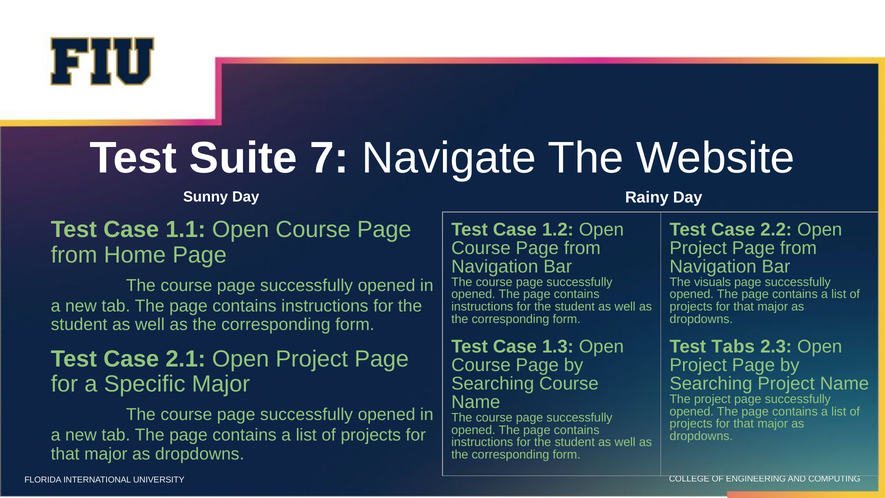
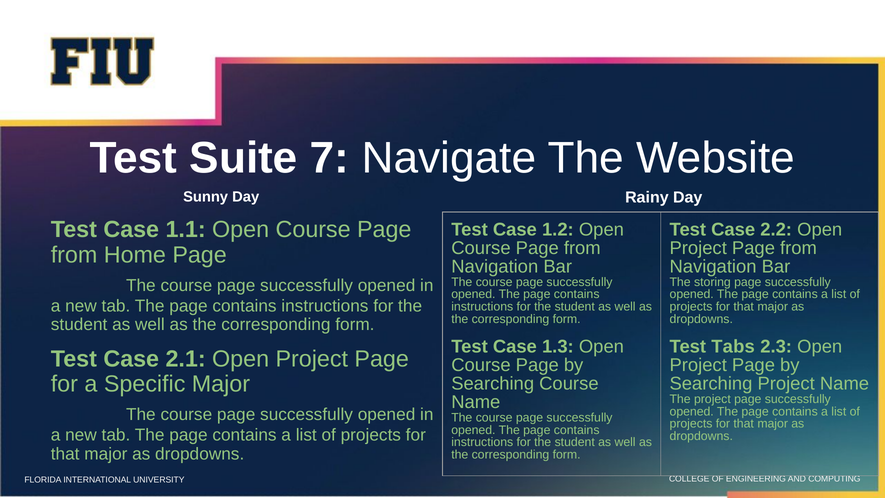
visuals: visuals -> storing (712, 282)
